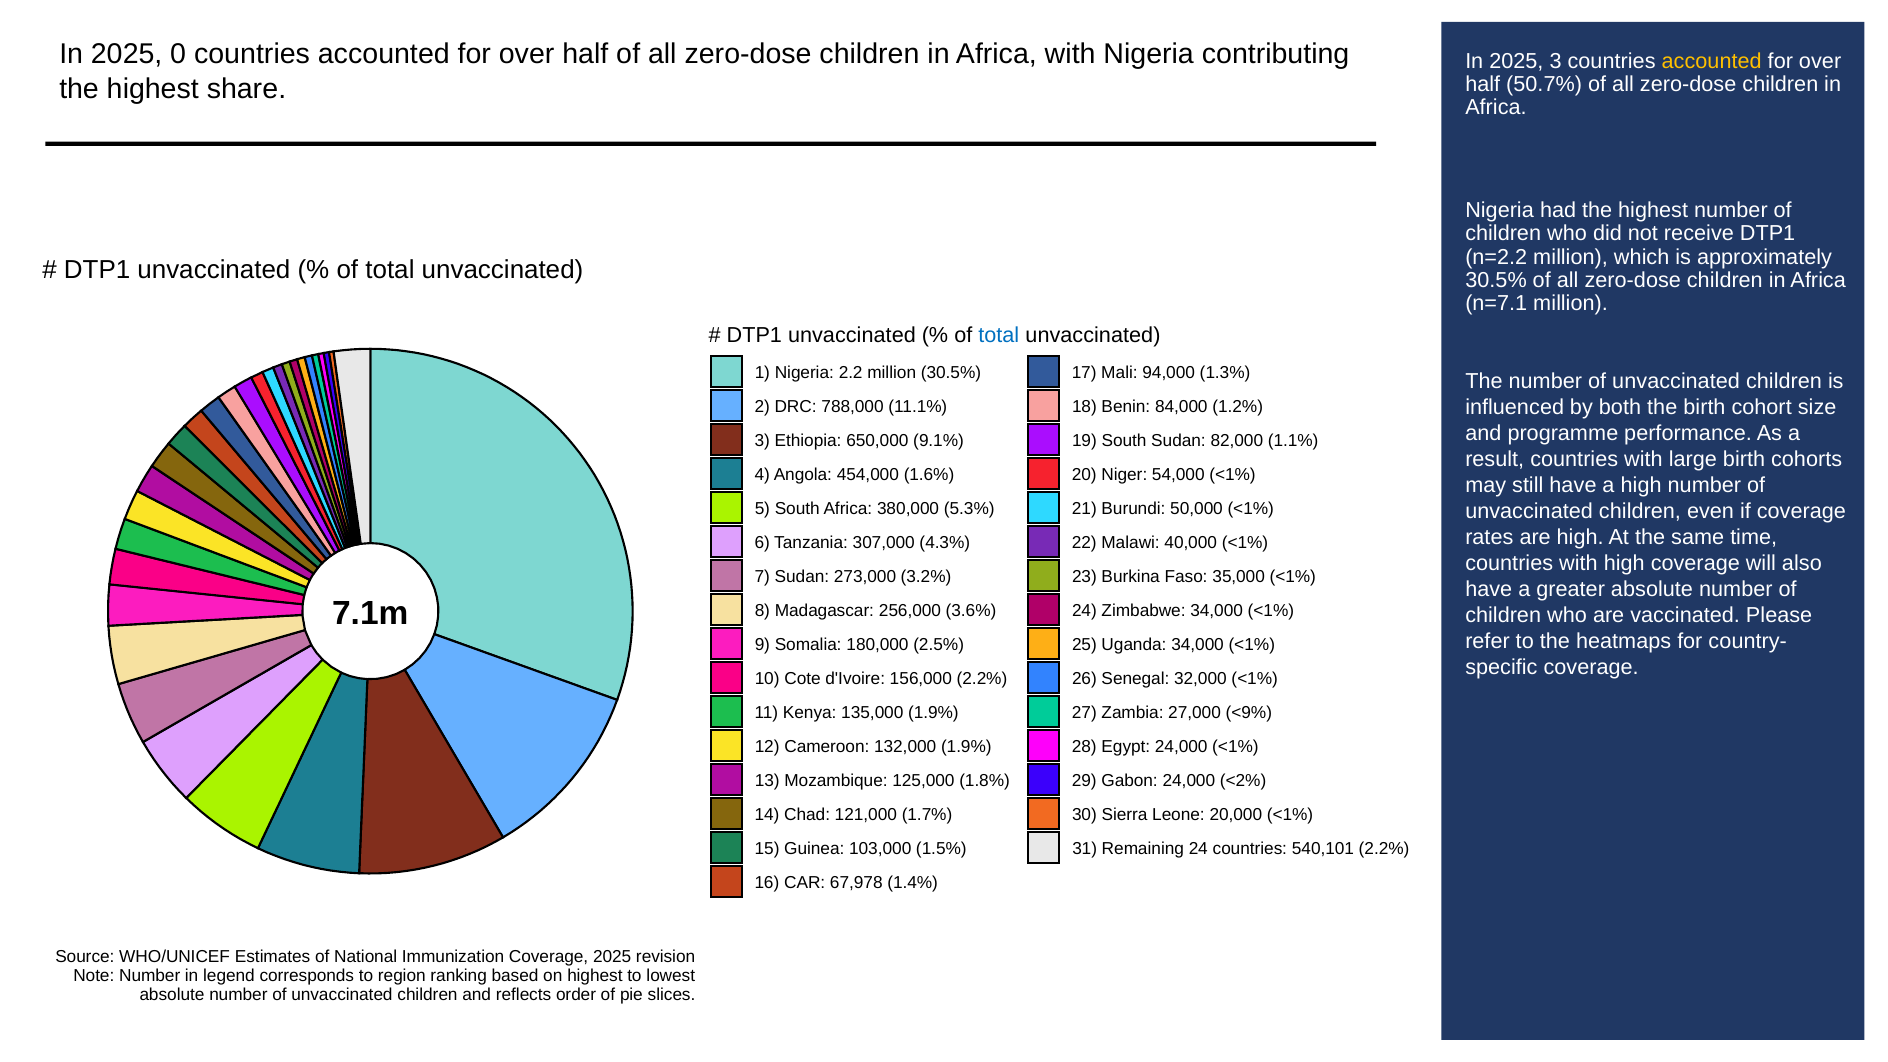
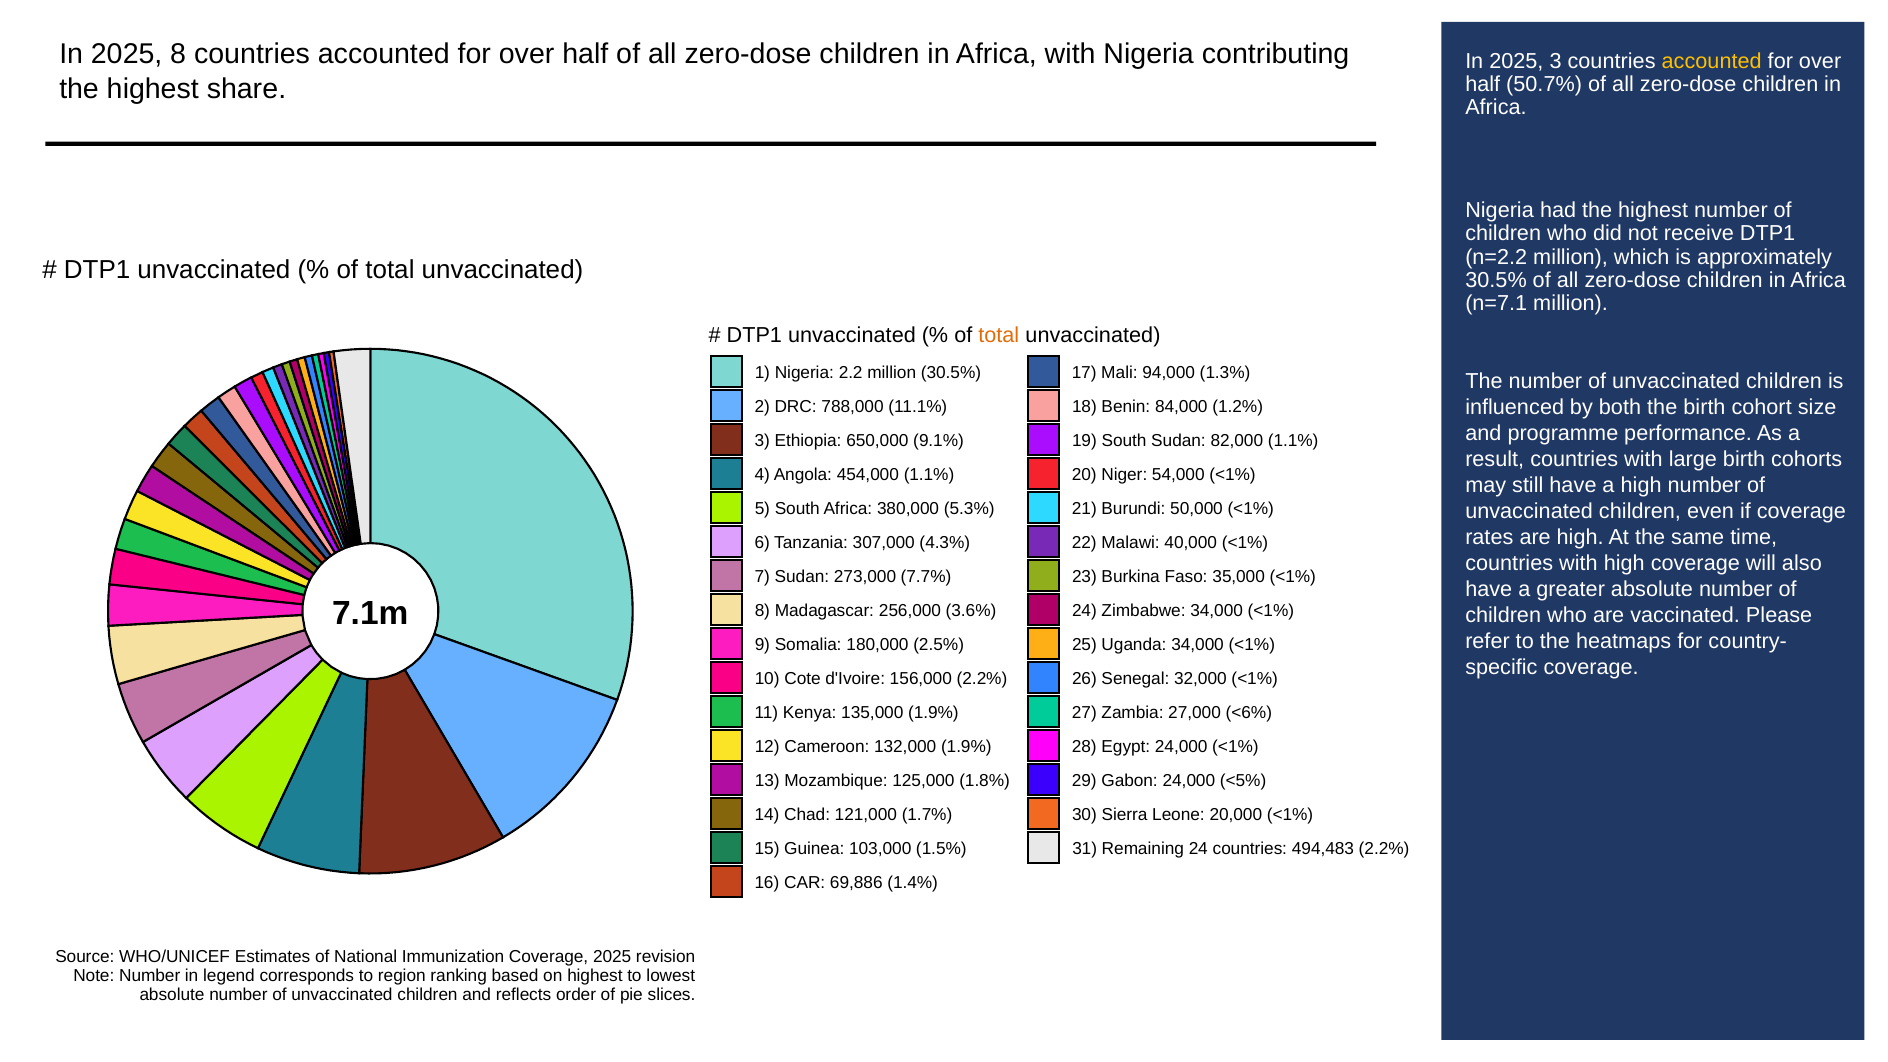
2025 0: 0 -> 8 (178, 54)
total colour: blue -> orange (999, 335)
454,000 1.6%: 1.6% -> 1.1% (929, 475)
3.2%: 3.2% -> 7.7% (926, 577)
<9%: <9% -> <6% (1249, 713)
<2%: <2% -> <5% (1243, 781)
540,101: 540,101 -> 494,483 (1323, 849)
67,978: 67,978 -> 69,886 (856, 883)
